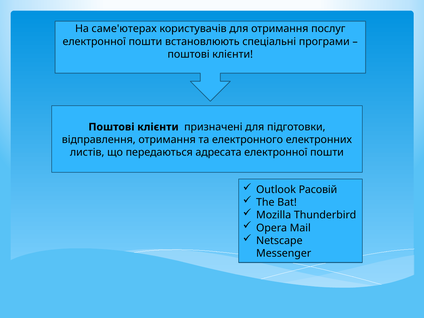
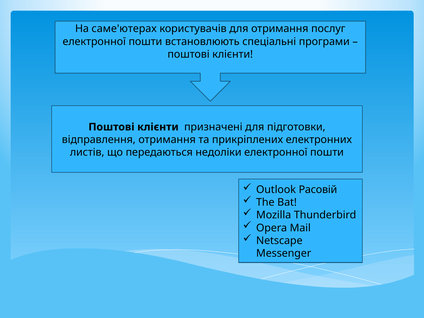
електронного: електронного -> прикріплених (248, 140)
адресата: адресата -> недоліки (218, 152)
